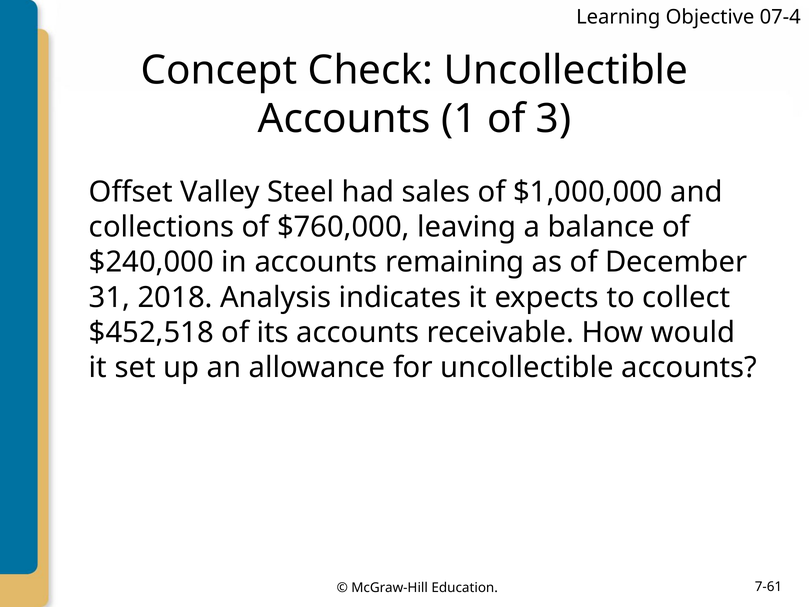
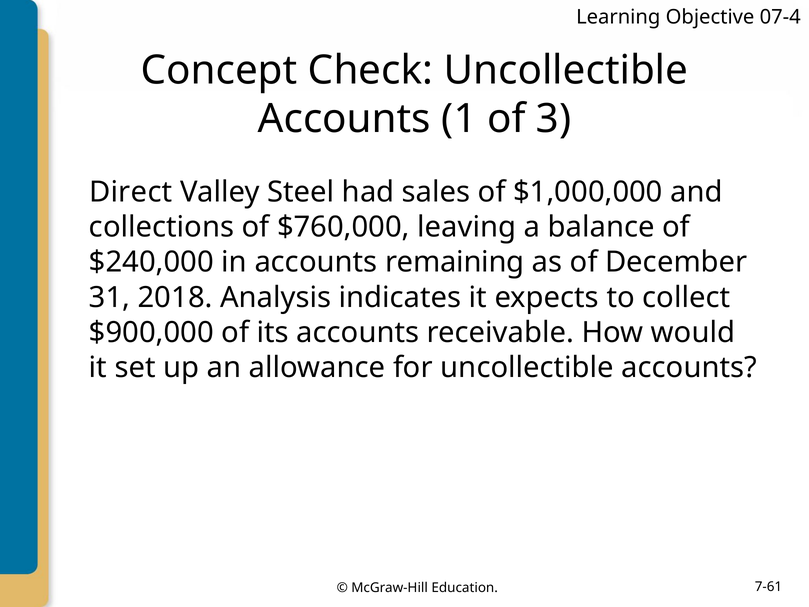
Offset: Offset -> Direct (131, 192)
$452,518: $452,518 -> $900,000 (151, 332)
